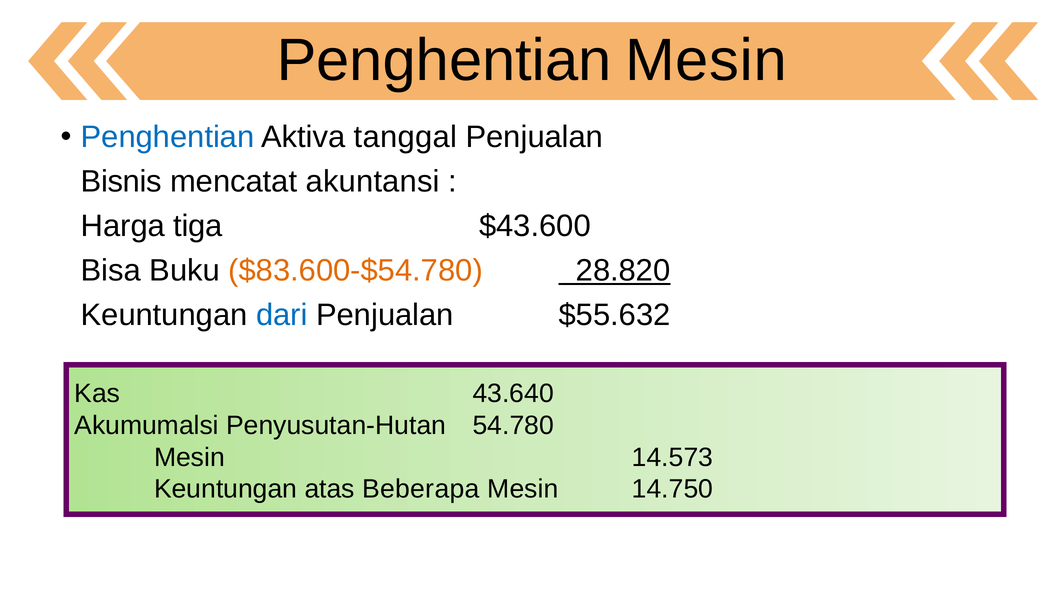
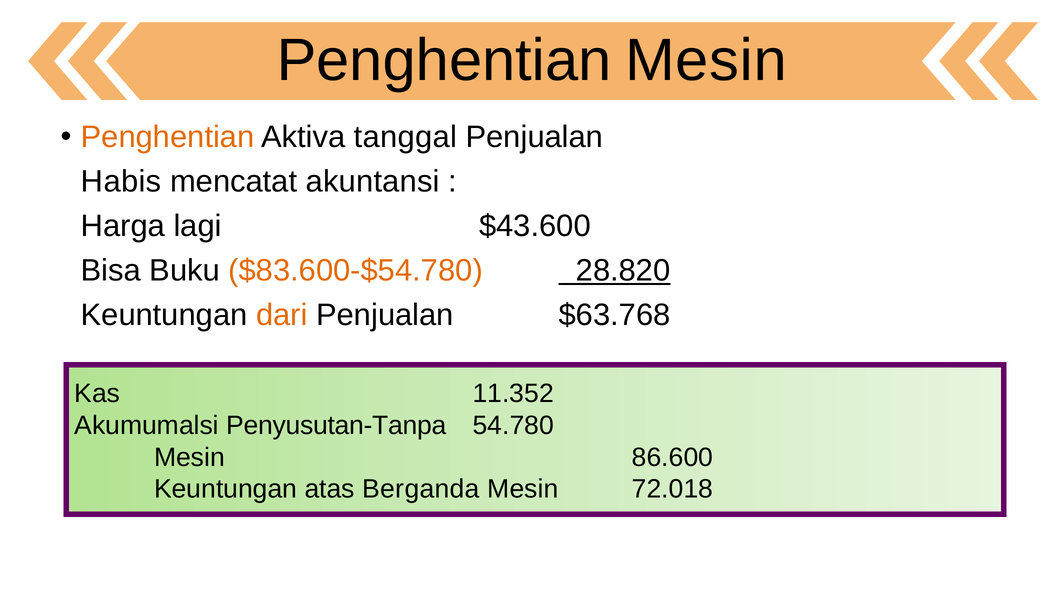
Penghentian colour: blue -> orange (168, 137)
Bisnis: Bisnis -> Habis (121, 182)
tiga: tiga -> lagi (198, 226)
dari colour: blue -> orange (282, 315)
$55.632: $55.632 -> $63.768 (615, 315)
43.640: 43.640 -> 11.352 (513, 394)
Penyusutan-Hutan: Penyusutan-Hutan -> Penyusutan-Tanpa (336, 426)
14.573: 14.573 -> 86.600 (673, 458)
Beberapa: Beberapa -> Berganda (421, 489)
14.750: 14.750 -> 72.018 (673, 489)
